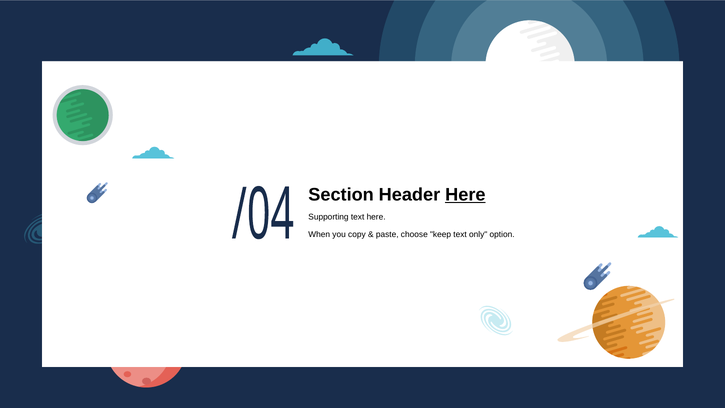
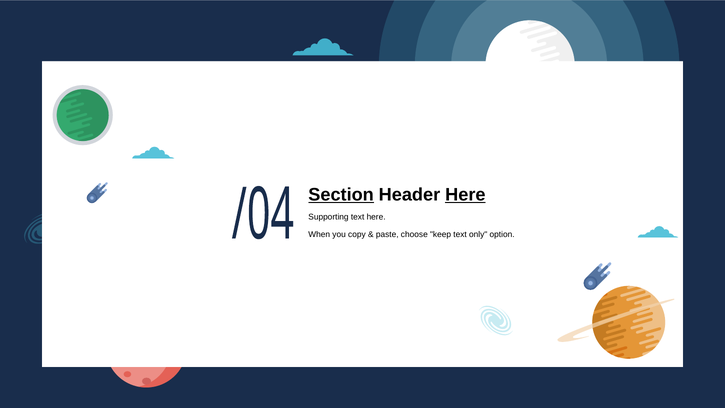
Section underline: none -> present (341, 195)
